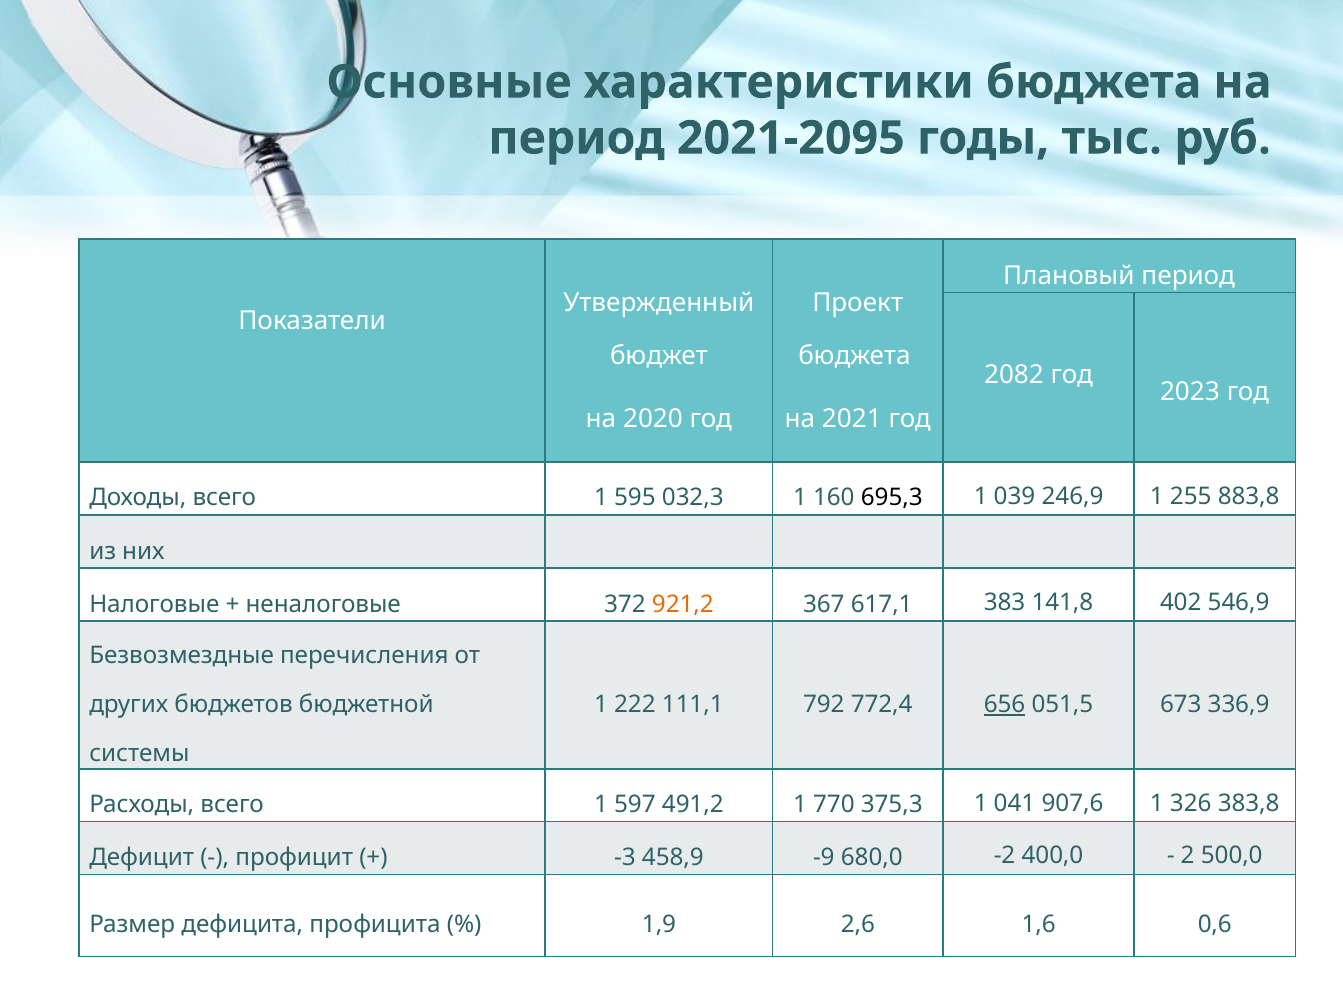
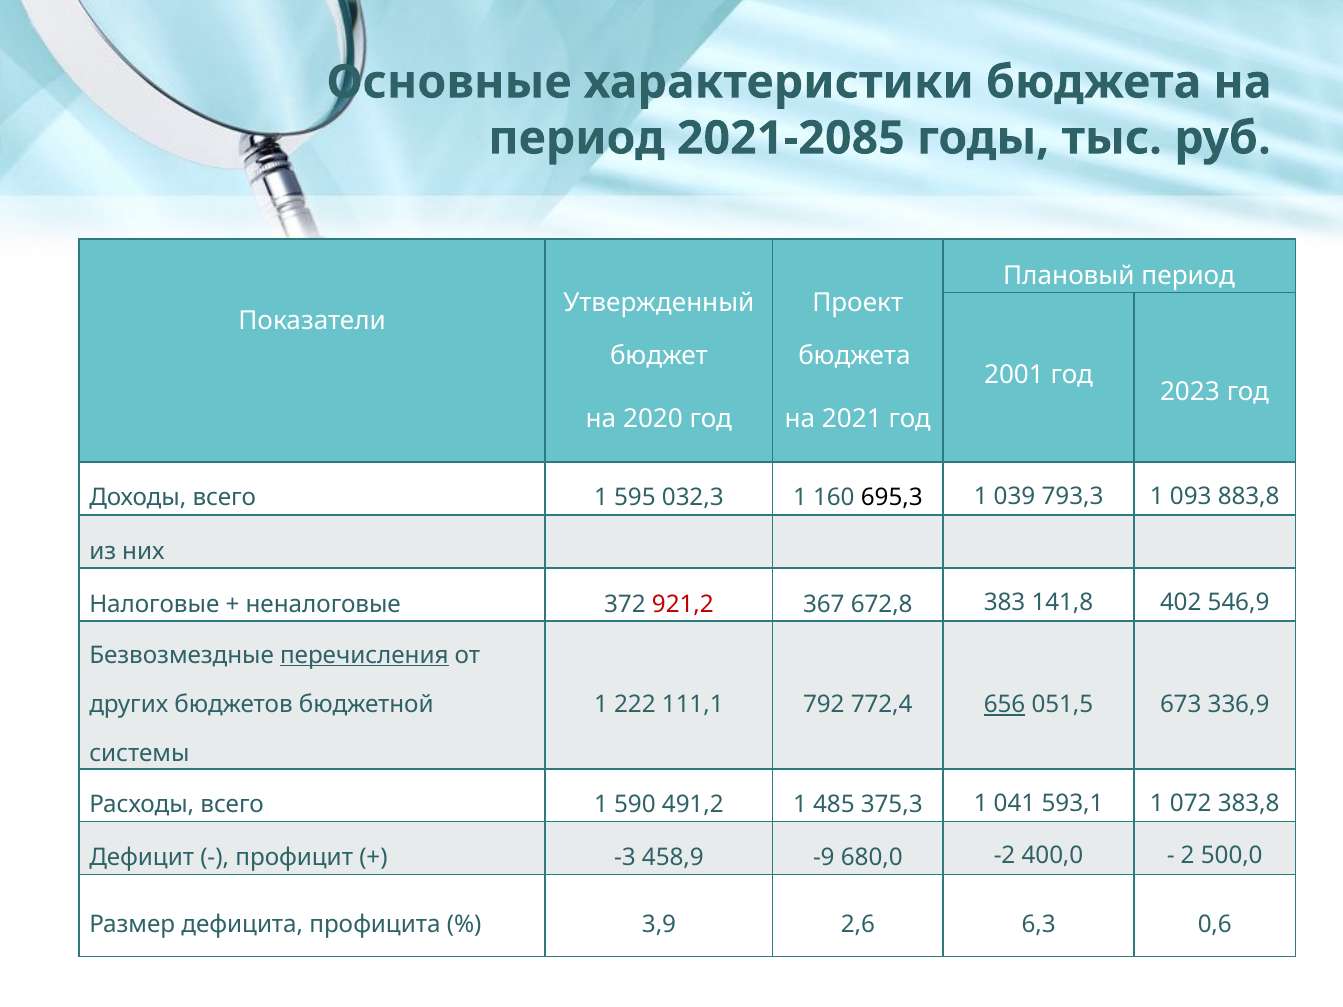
2021-2095: 2021-2095 -> 2021-2085 (791, 138)
2082: 2082 -> 2001 (1014, 375)
246,9: 246,9 -> 793,3 (1073, 496)
255: 255 -> 093 (1191, 496)
921,2 colour: orange -> red (683, 604)
617,1: 617,1 -> 672,8 (882, 604)
перечисления underline: none -> present (364, 655)
597: 597 -> 590 (635, 805)
770: 770 -> 485 (834, 805)
907,6: 907,6 -> 593,1 (1073, 804)
326: 326 -> 072 (1191, 804)
1,9: 1,9 -> 3,9 (659, 925)
1,6: 1,6 -> 6,3 (1039, 925)
